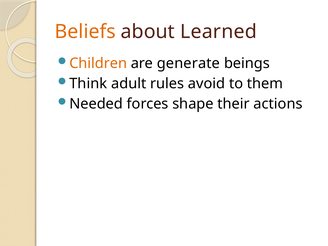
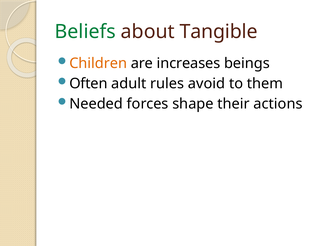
Beliefs colour: orange -> green (85, 32)
Learned: Learned -> Tangible (219, 32)
generate: generate -> increases (189, 63)
Think: Think -> Often (88, 84)
